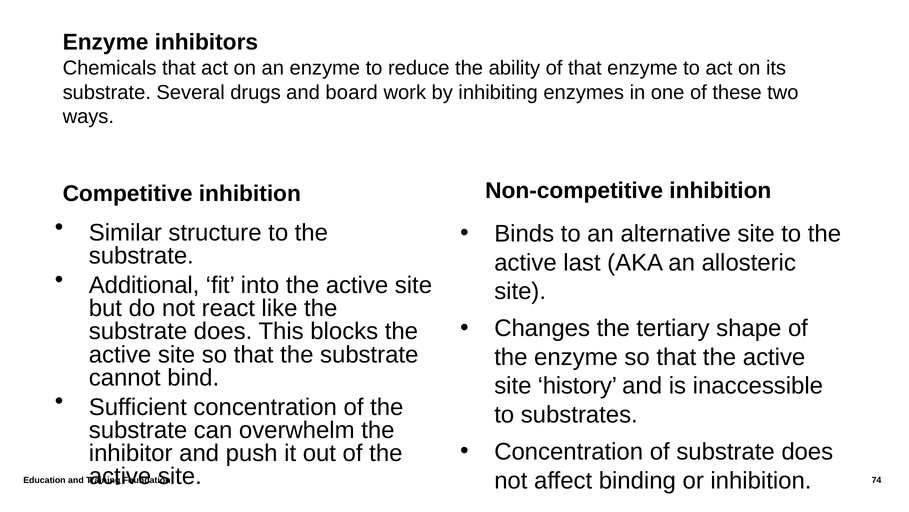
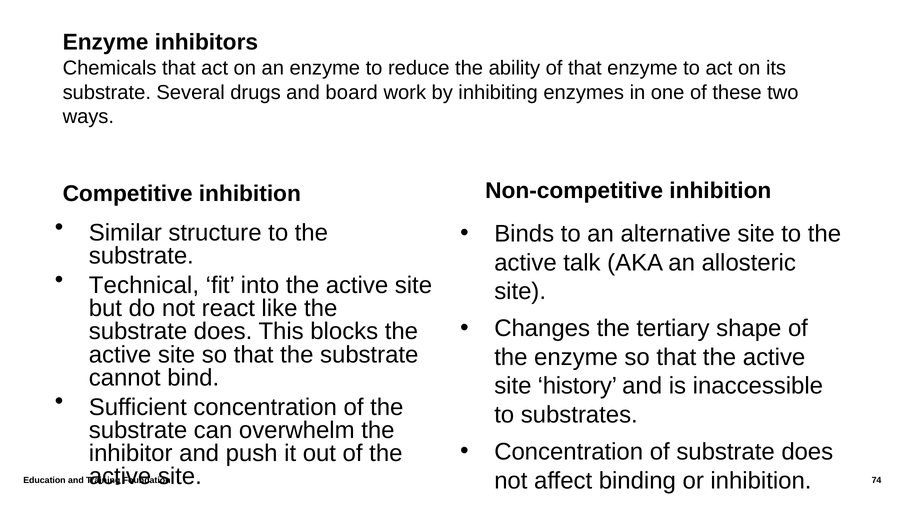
last: last -> talk (582, 262)
Additional: Additional -> Technical (144, 285)
